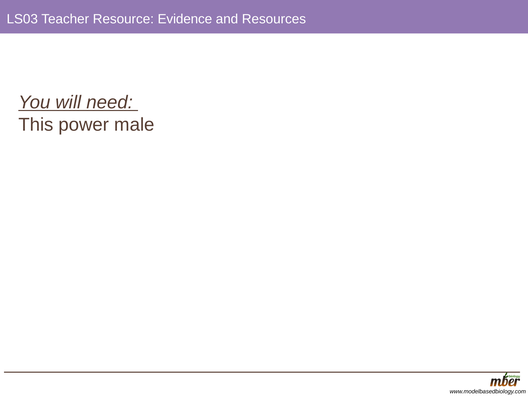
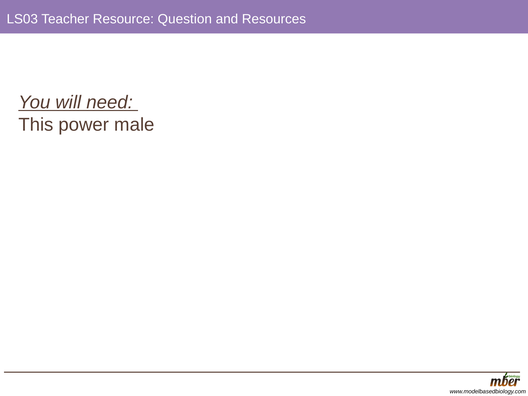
Evidence: Evidence -> Question (185, 19)
